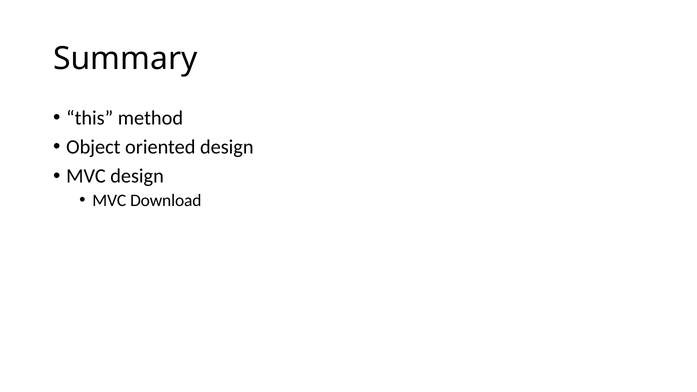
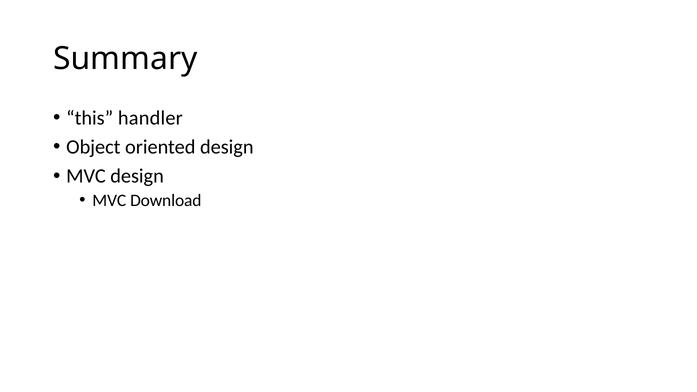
method: method -> handler (150, 118)
